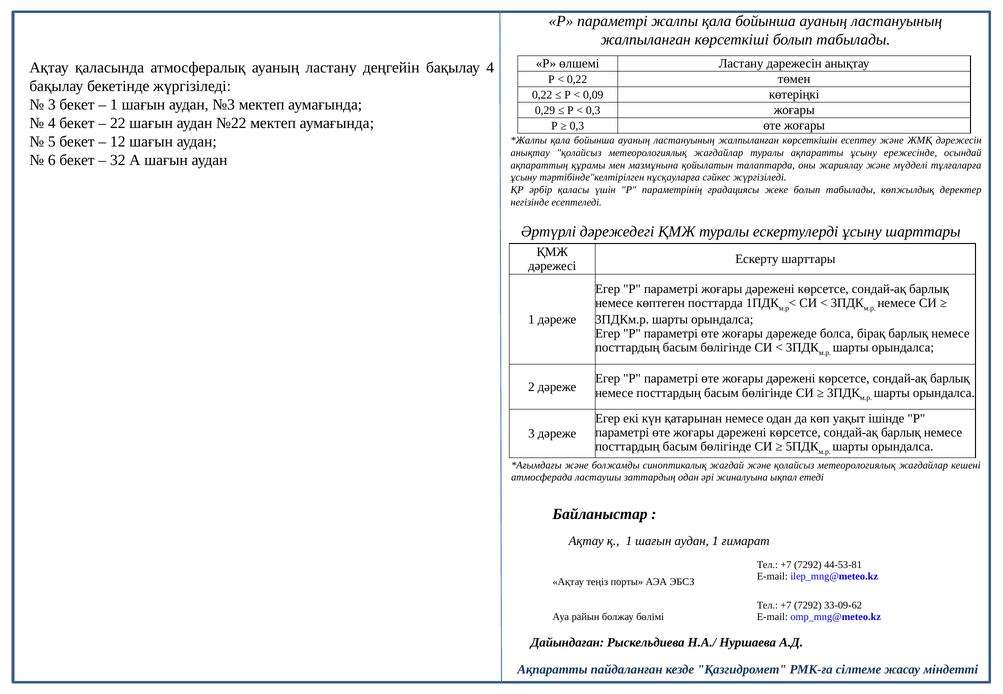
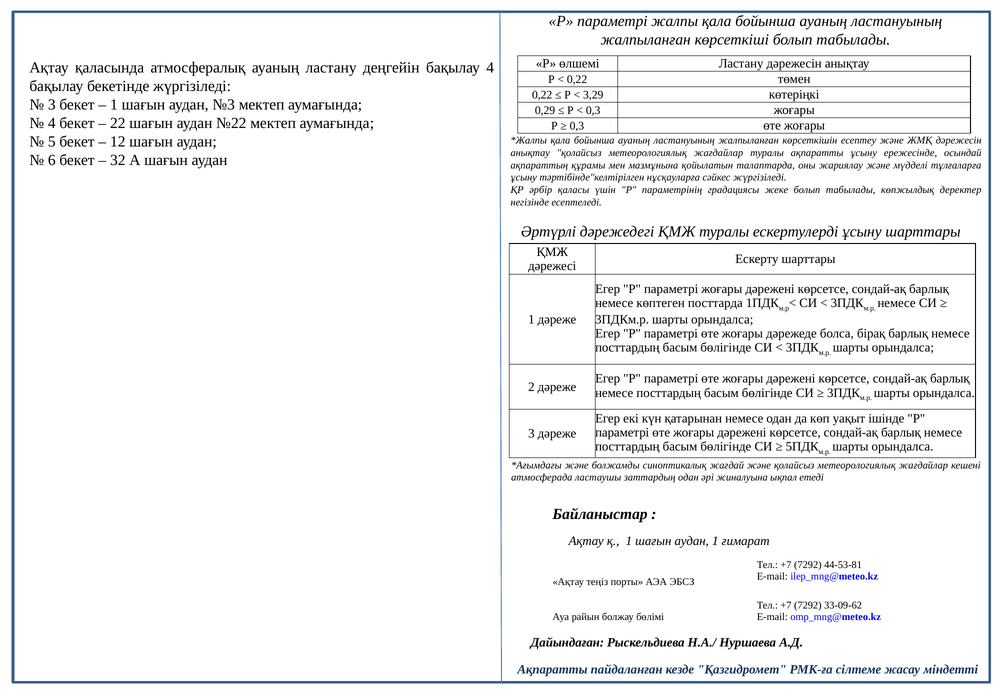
0,09: 0,09 -> 3,29 (593, 95)
